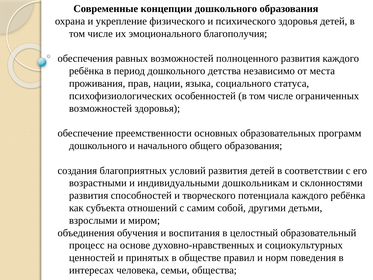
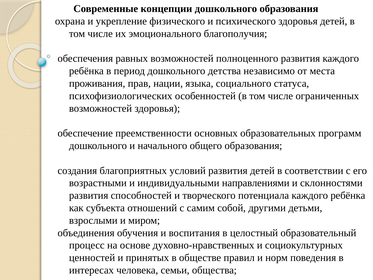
дошкольникам: дошкольникам -> направлениями (256, 183)
